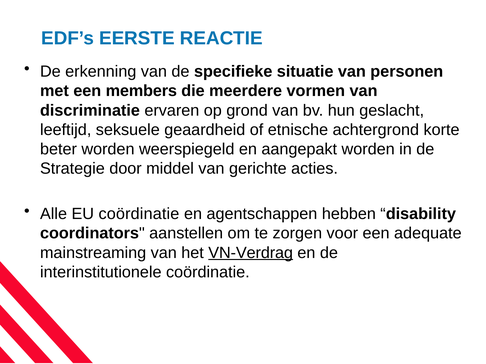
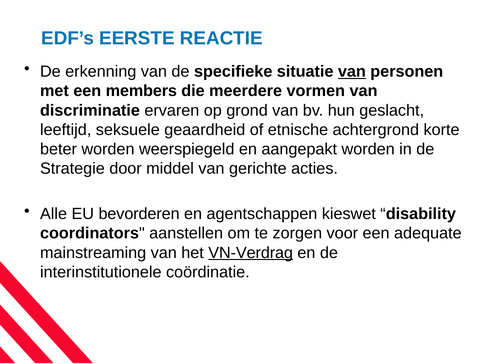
van underline: none -> present (352, 72)
EU coördinatie: coördinatie -> bevorderen (139, 214)
hebben: hebben -> kieswet (349, 214)
